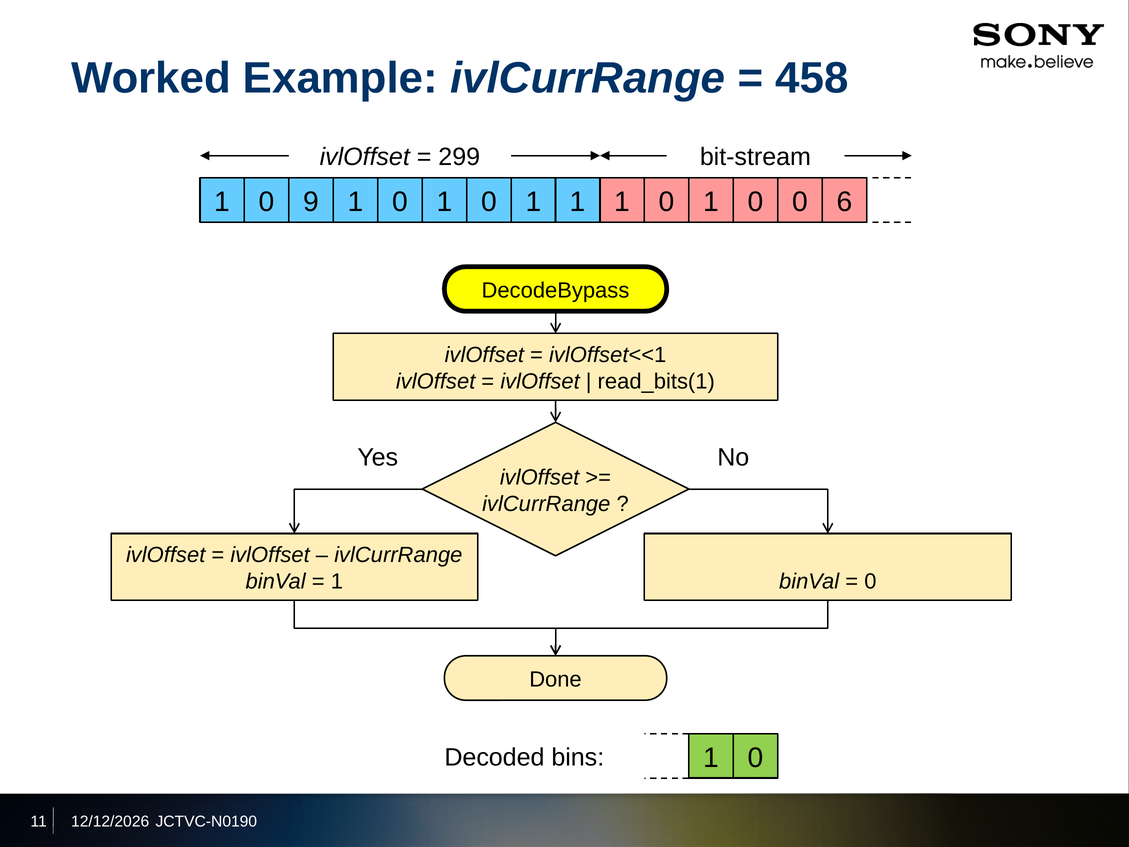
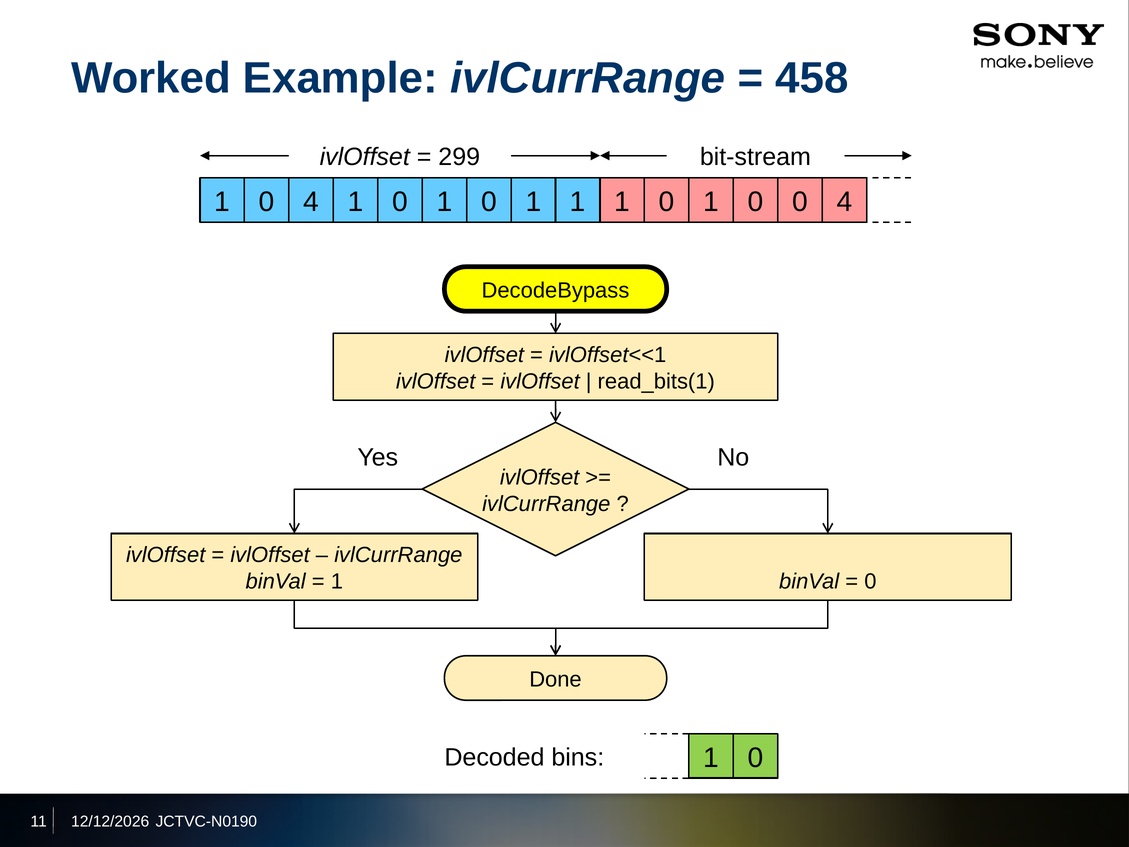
1 0 9: 9 -> 4 (311, 202)
0 0 6: 6 -> 4 (845, 202)
